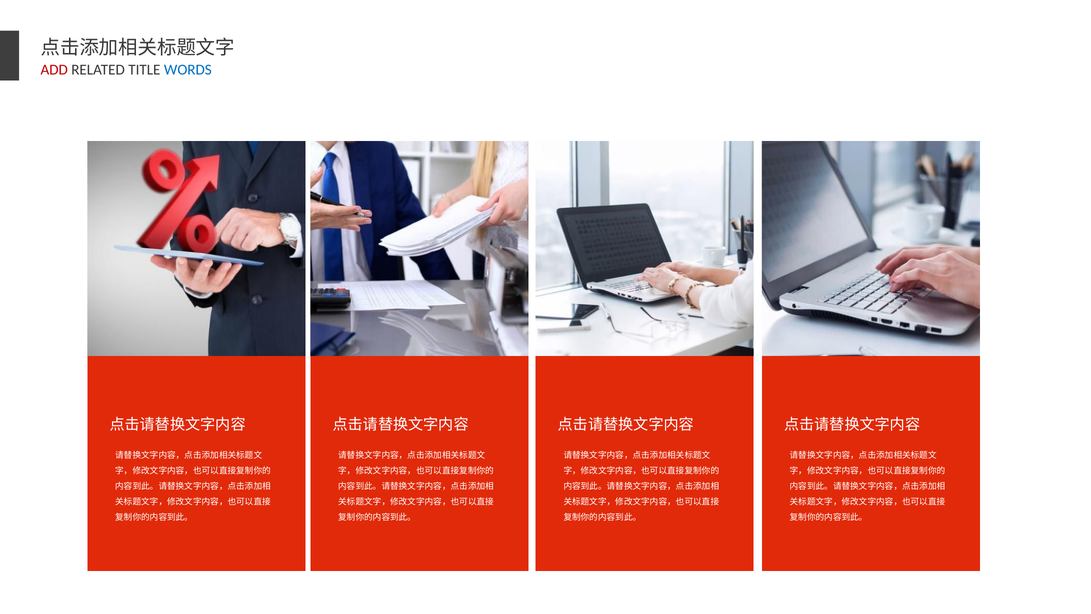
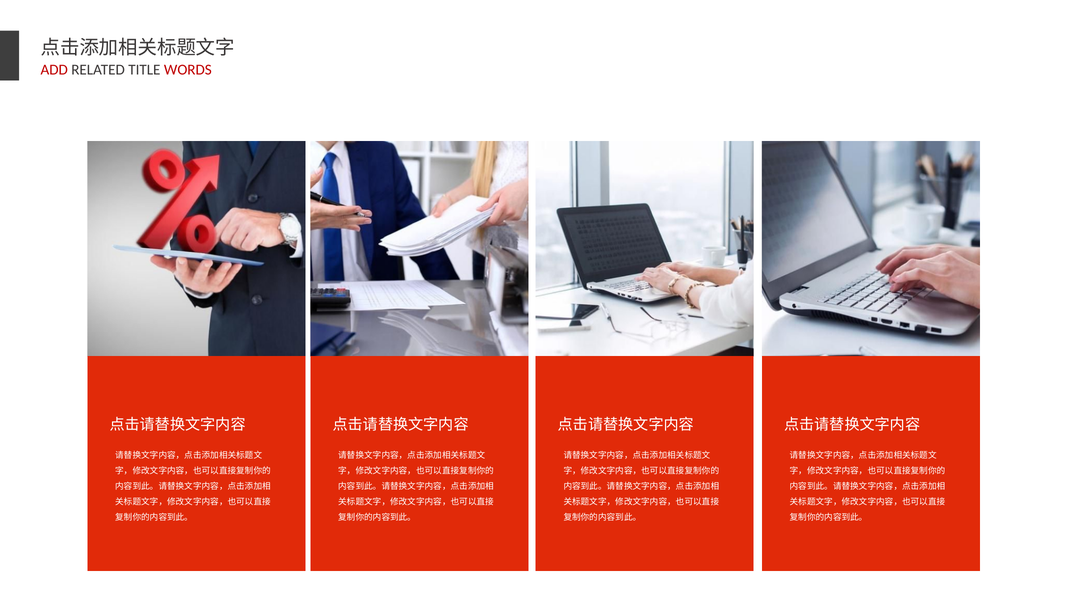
WORDS colour: blue -> red (188, 70)
